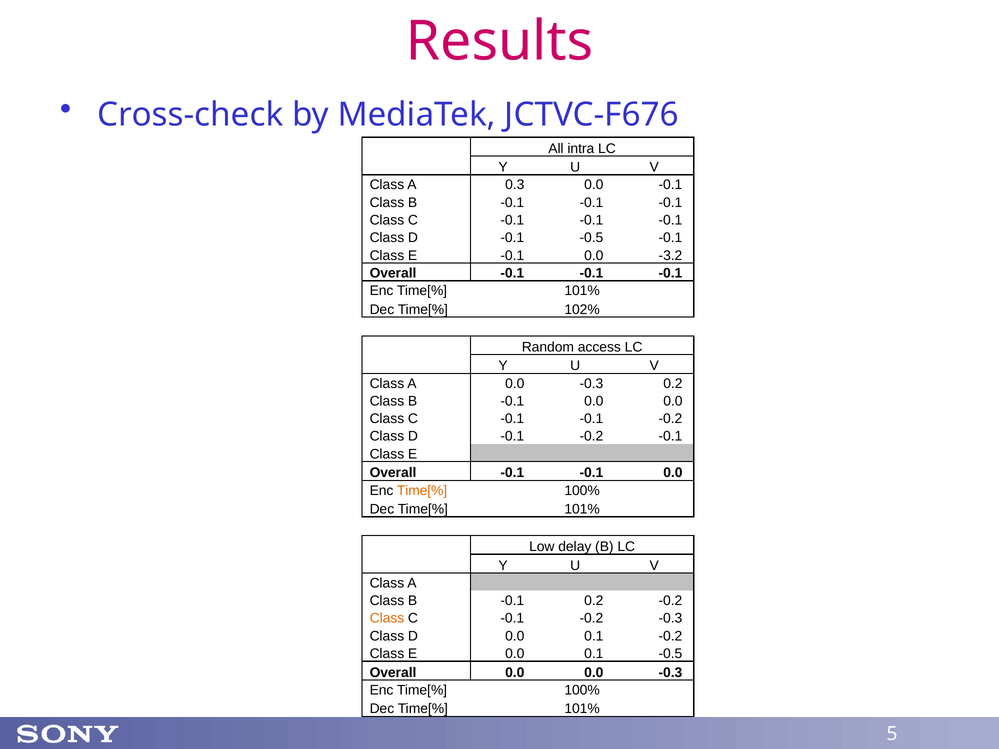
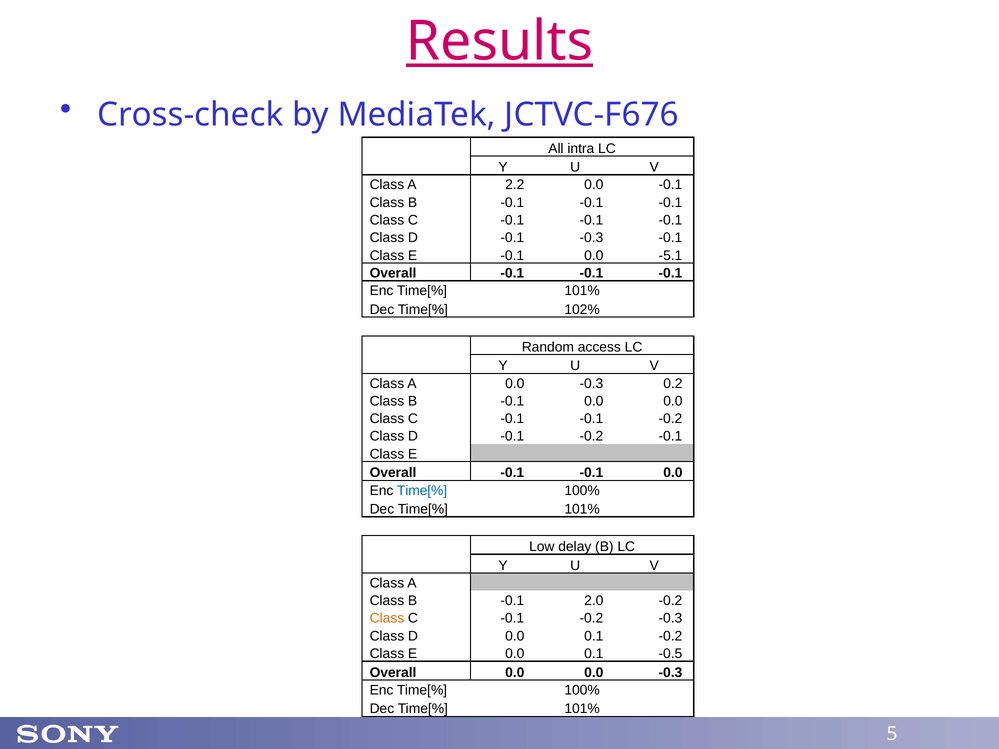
Results underline: none -> present (500, 41)
0.3: 0.3 -> 2.2 (515, 185)
-0.1 -0.5: -0.5 -> -0.3 (591, 238)
-3.2: -3.2 -> -5.1 (670, 256)
Time[% colour: orange -> blue (422, 491)
-0.1 0.2: 0.2 -> 2.0 (594, 601)
